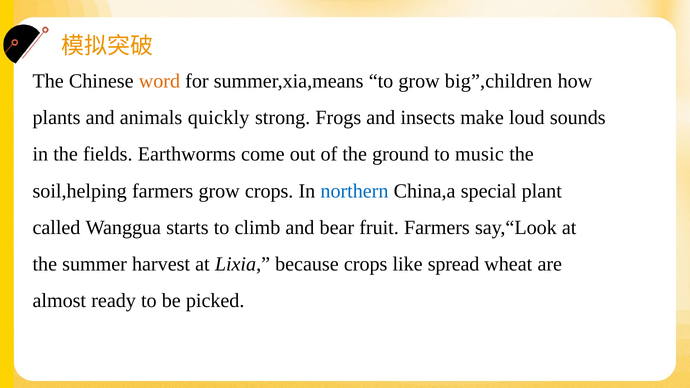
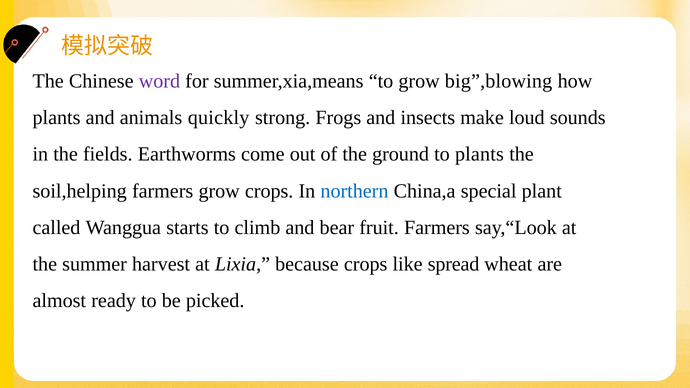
word colour: orange -> purple (159, 81)
big”,children: big”,children -> big”,blowing (499, 81)
to music: music -> plants (479, 154)
